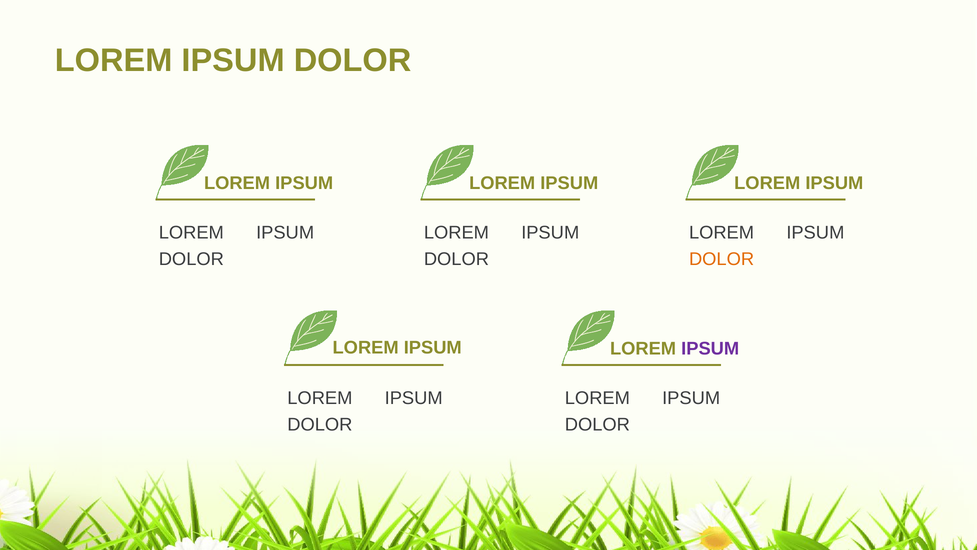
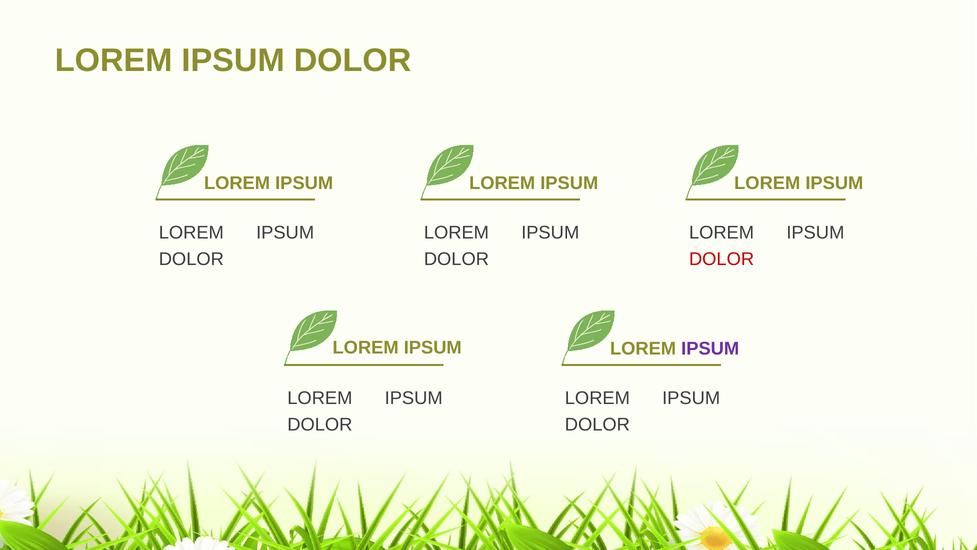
DOLOR colour: orange -> red (722, 259)
